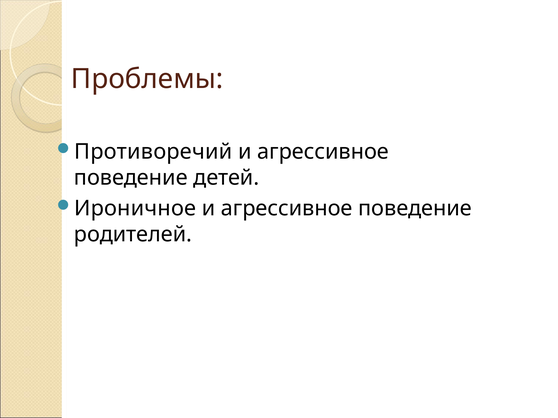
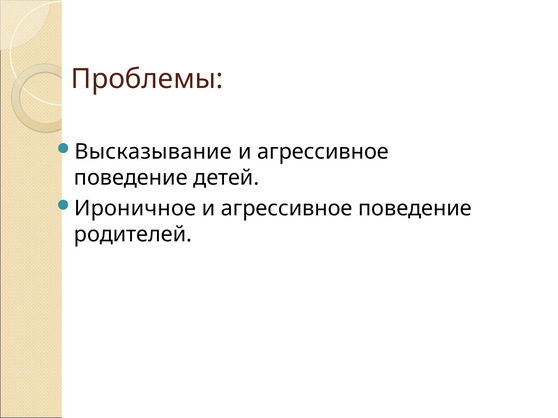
Противоречий: Противоречий -> Высказывание (153, 152)
